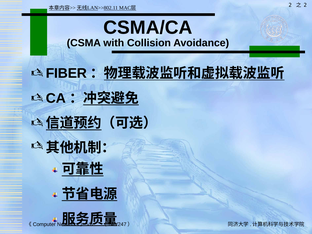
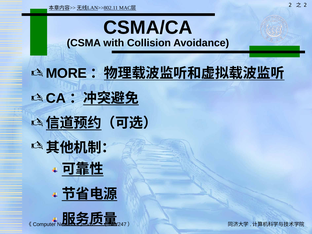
FIBER: FIBER -> MORE (66, 73)
